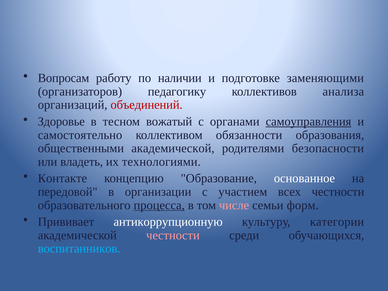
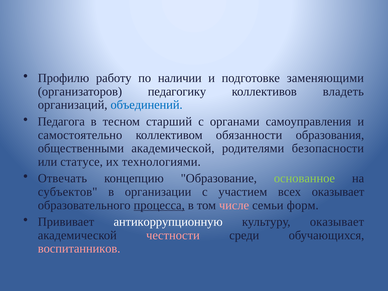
Вопросам: Вопросам -> Профилю (63, 78)
анализа: анализа -> владеть (343, 92)
объединений colour: red -> blue (147, 105)
Здоровье: Здоровье -> Педагога (61, 122)
вожатый: вожатый -> старший (169, 122)
самоуправления underline: present -> none (309, 122)
владеть: владеть -> статусе (82, 162)
Контакте: Контакте -> Отвечать (62, 178)
основанное colour: white -> light green (304, 178)
передовой: передовой -> субъектов (68, 192)
всех честности: честности -> оказывает (338, 192)
культуру категории: категории -> оказывает (337, 222)
воспитанников colour: light blue -> pink (79, 249)
